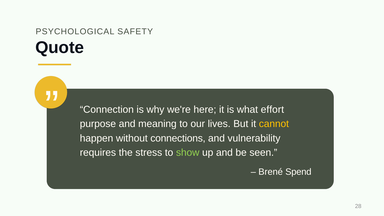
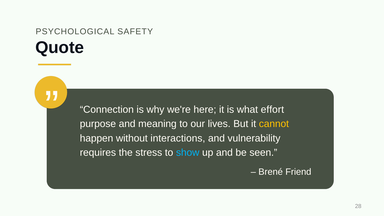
connections: connections -> interactions (178, 138)
show colour: light green -> light blue (188, 153)
Spend: Spend -> Friend (298, 172)
